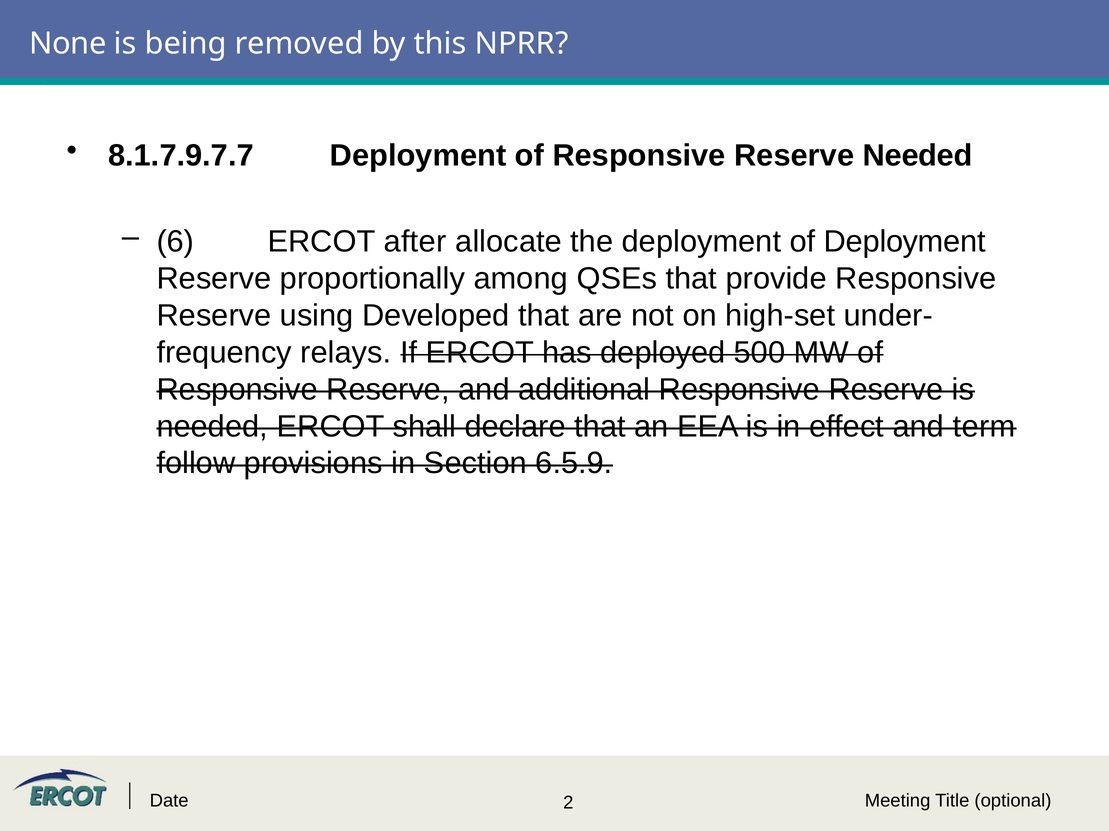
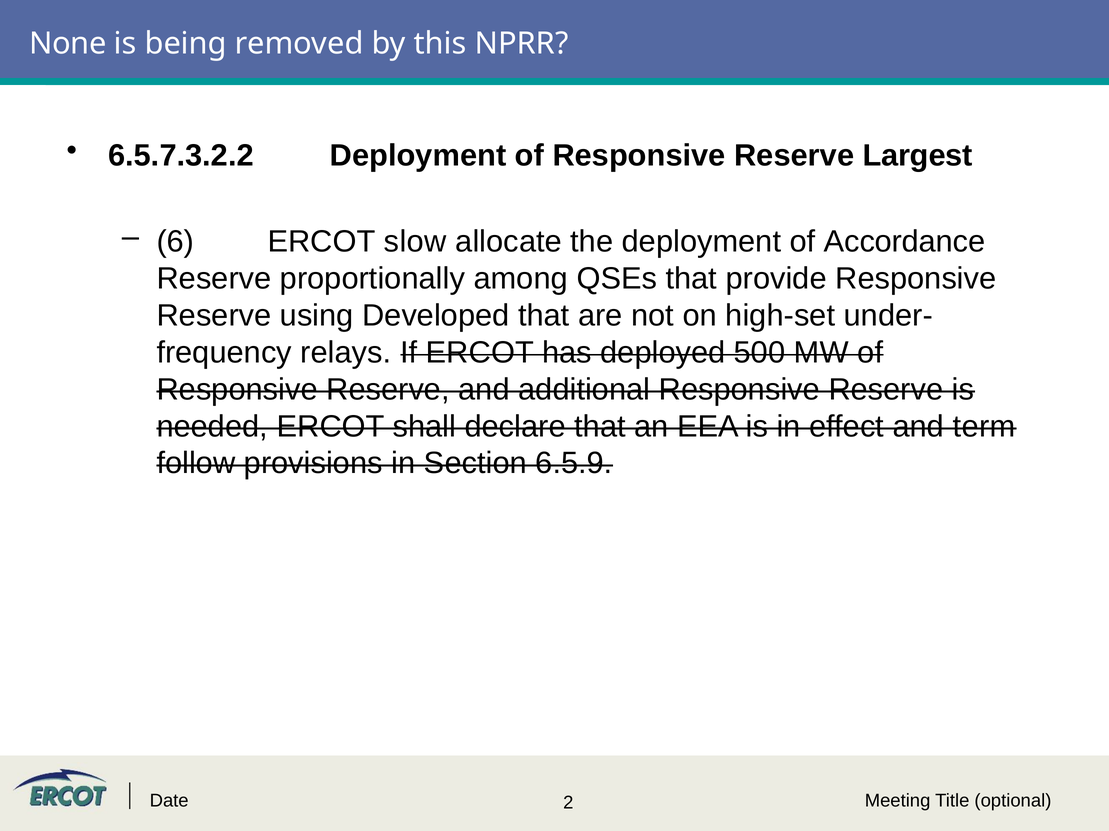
8.1.7.9.7.7: 8.1.7.9.7.7 -> 6.5.7.3.2.2 (181, 156)
Reserve Needed: Needed -> Largest (918, 156)
after: after -> slow (415, 242)
of Deployment: Deployment -> Accordance (905, 242)
